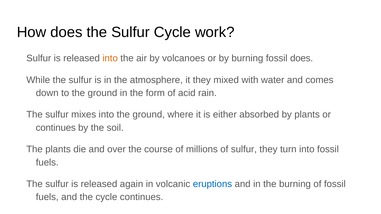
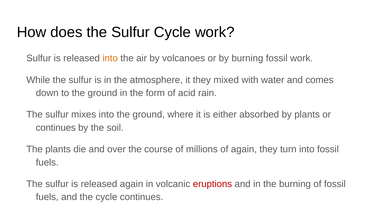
fossil does: does -> work (302, 58)
of sulfur: sulfur -> again (244, 149)
eruptions colour: blue -> red (212, 184)
